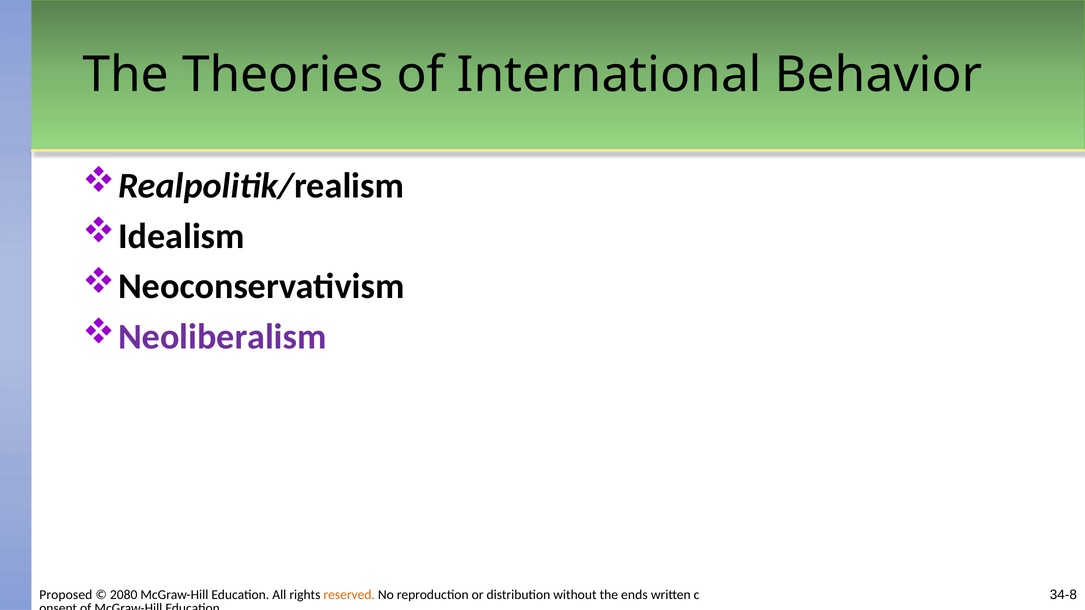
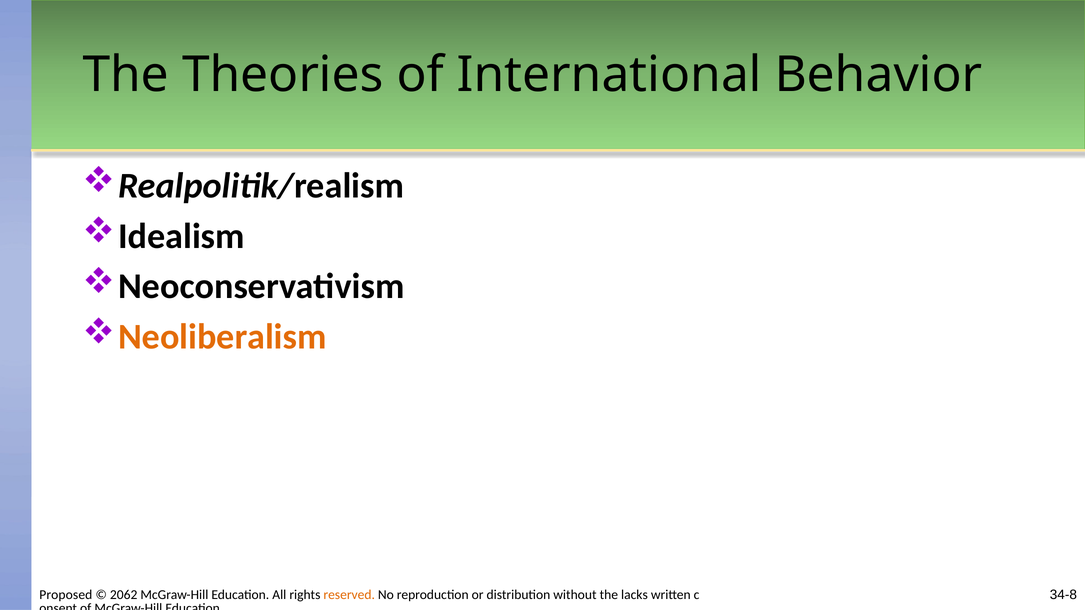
Neoliberalism colour: purple -> orange (222, 337)
2080: 2080 -> 2062 (124, 595)
ends: ends -> lacks (634, 595)
